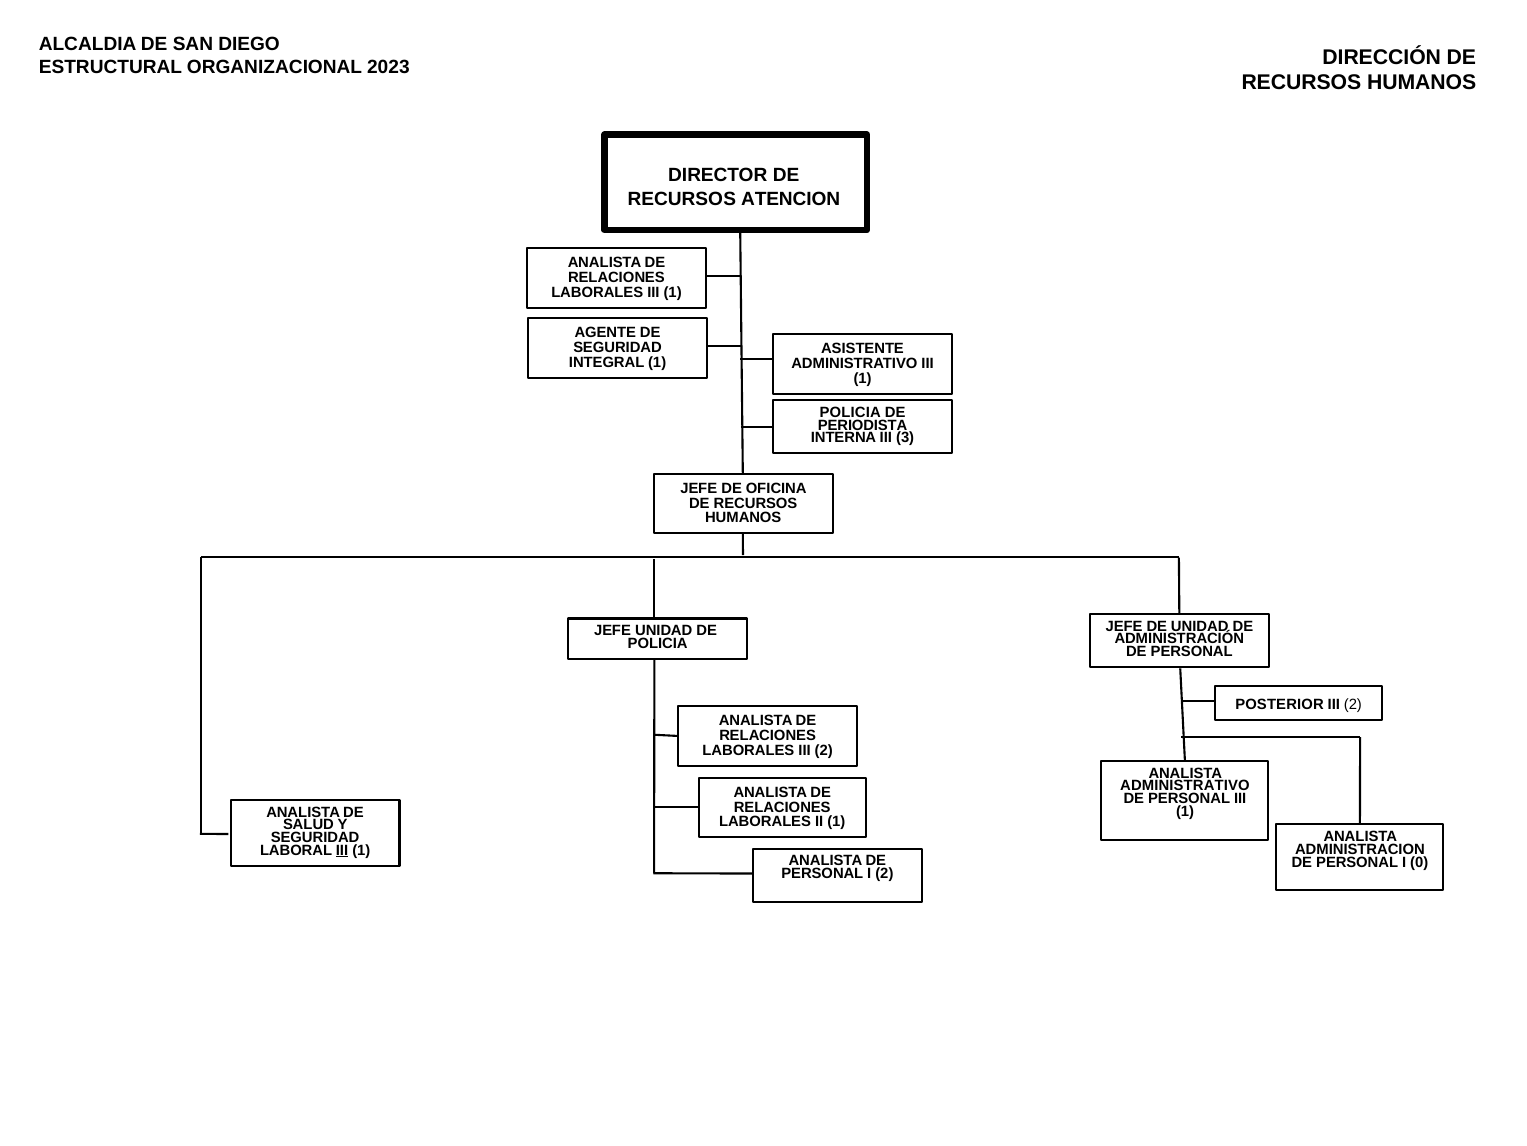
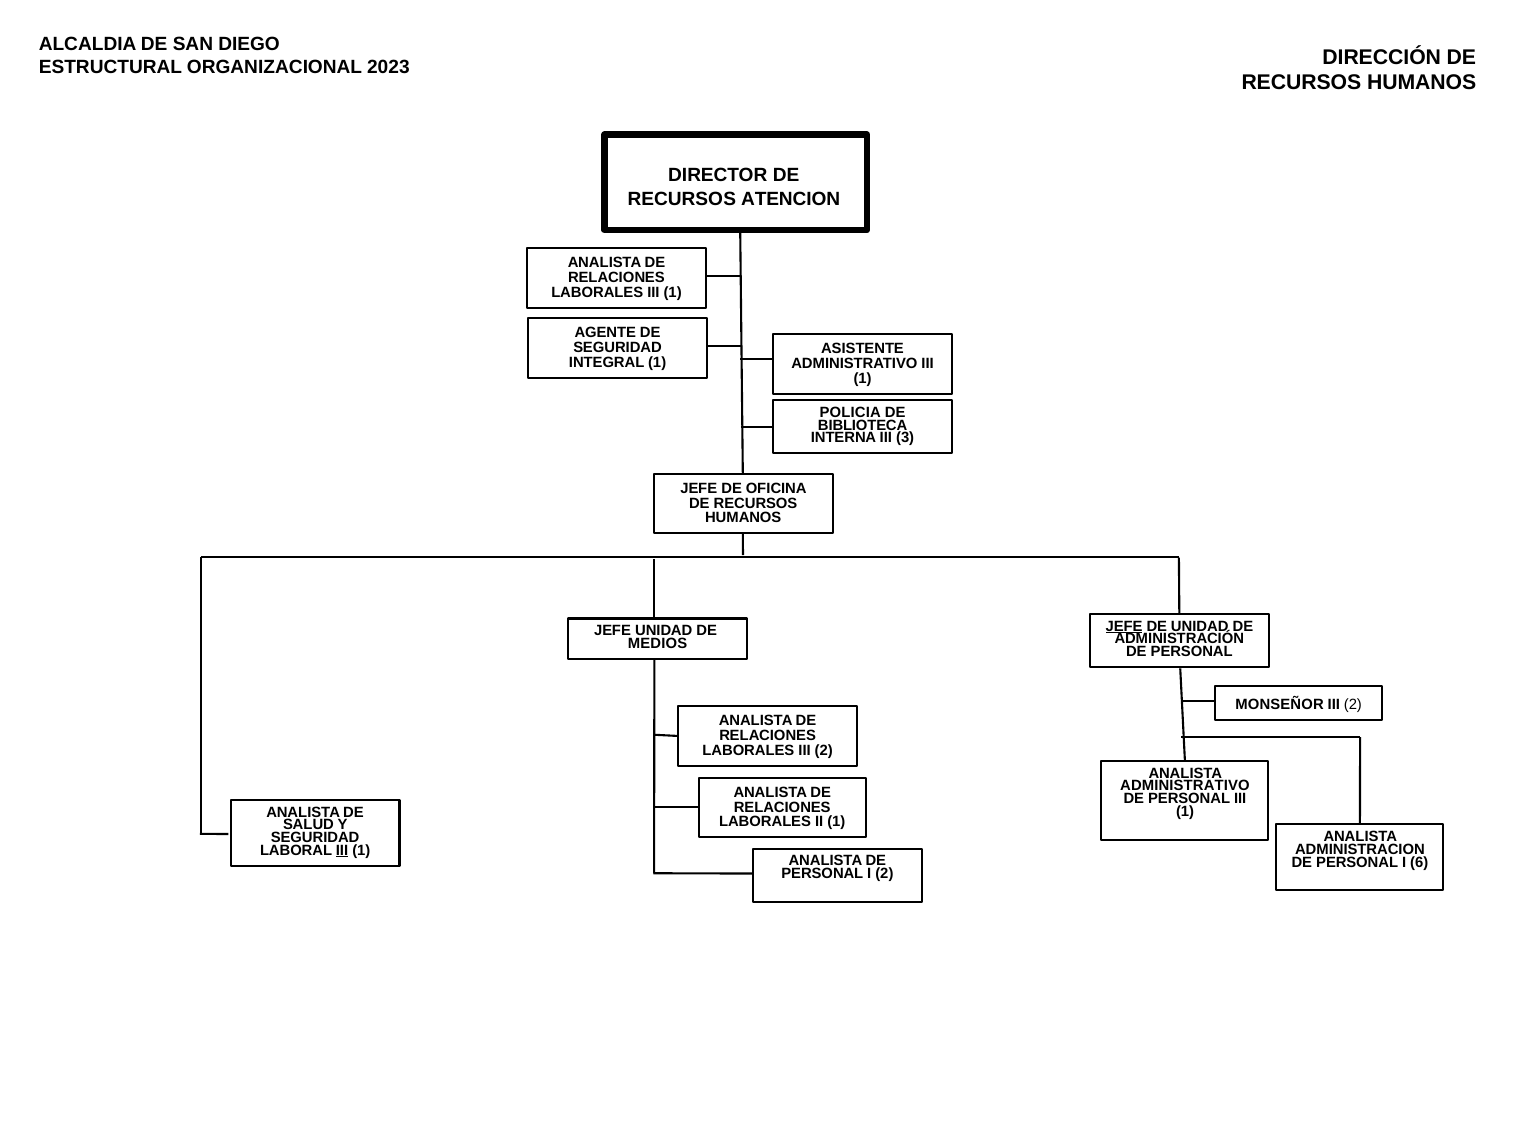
PERIODISTA: PERIODISTA -> BIBLIOTECA (863, 425)
JEFE underline: none -> present (1124, 626)
POLICIA: POLICIA -> MEDIOS (658, 643)
POSTERIOR: POSTERIOR -> MONSEÑOR (1280, 704)
0: 0 -> 6 (1419, 862)
